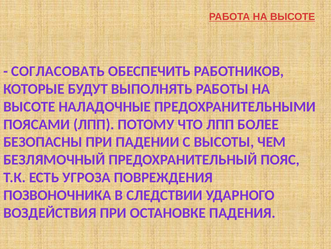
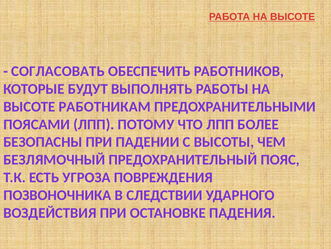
НАЛАДОЧНЫЕ: НАЛАДОЧНЫЕ -> РАБОТНИКАМ (105, 106)
